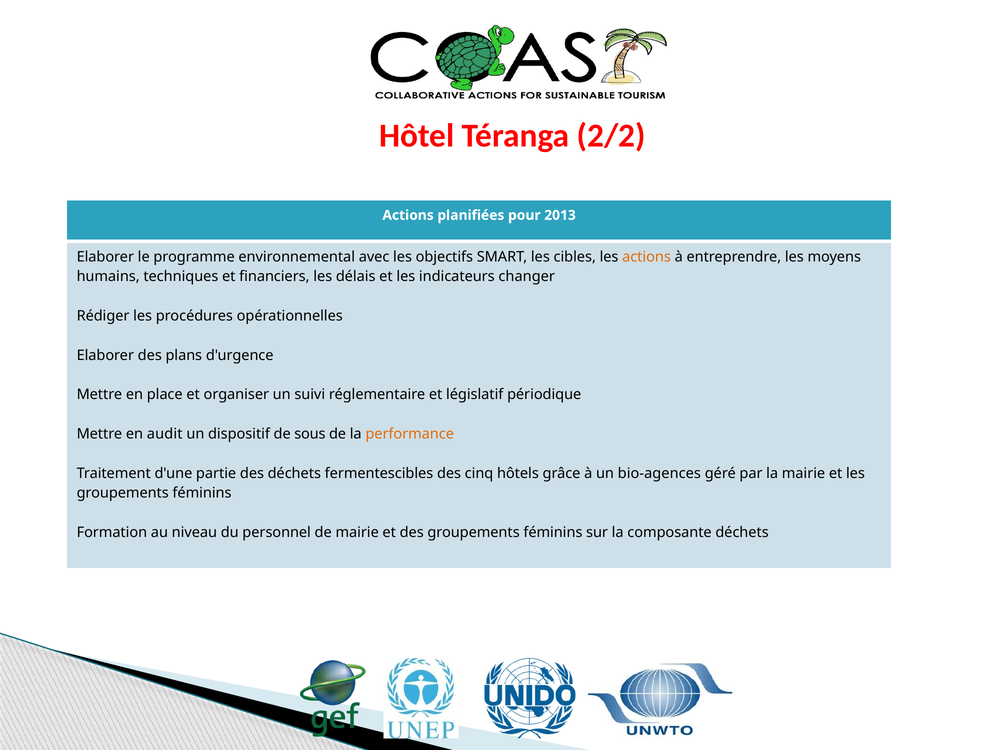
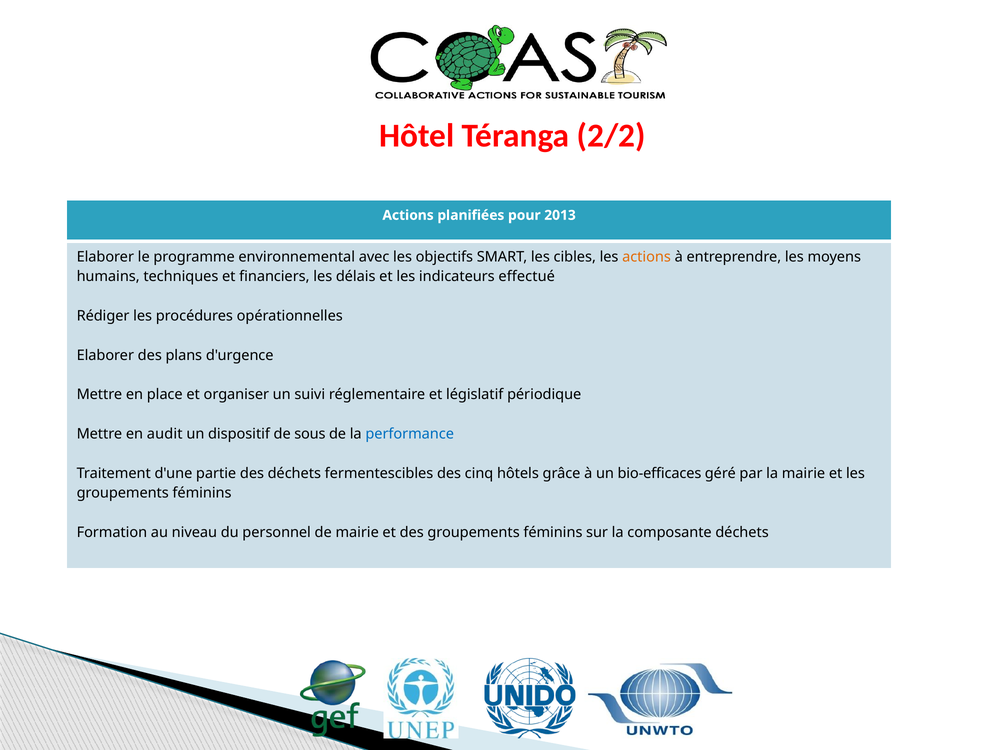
changer: changer -> effectué (527, 276)
performance colour: orange -> blue (410, 434)
bio-agences: bio-agences -> bio-efficaces (659, 473)
